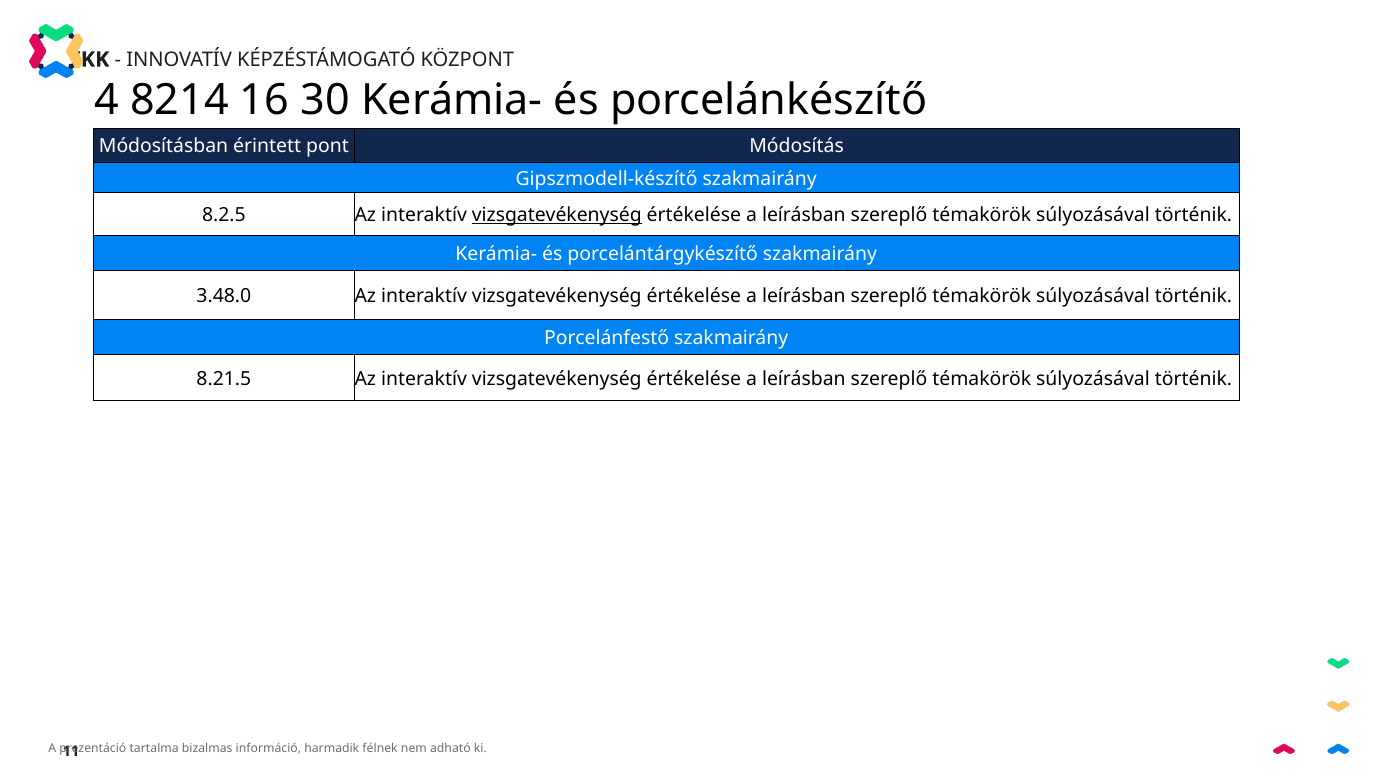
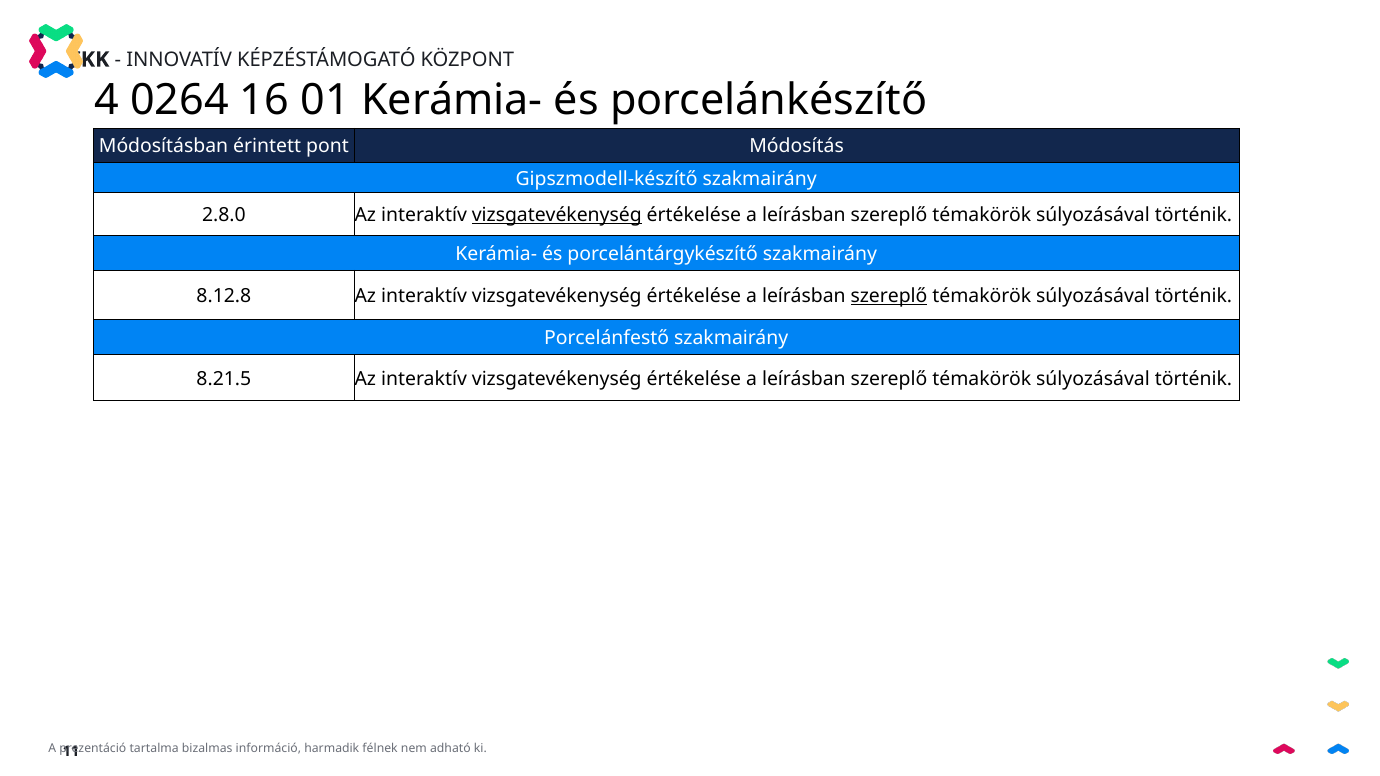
8214: 8214 -> 0264 (179, 100)
30: 30 -> 01 (325, 100)
8.2.5: 8.2.5 -> 2.8.0 (224, 215)
3.48.0: 3.48.0 -> 8.12.8 (224, 296)
szereplő underline: none -> present (889, 296)
